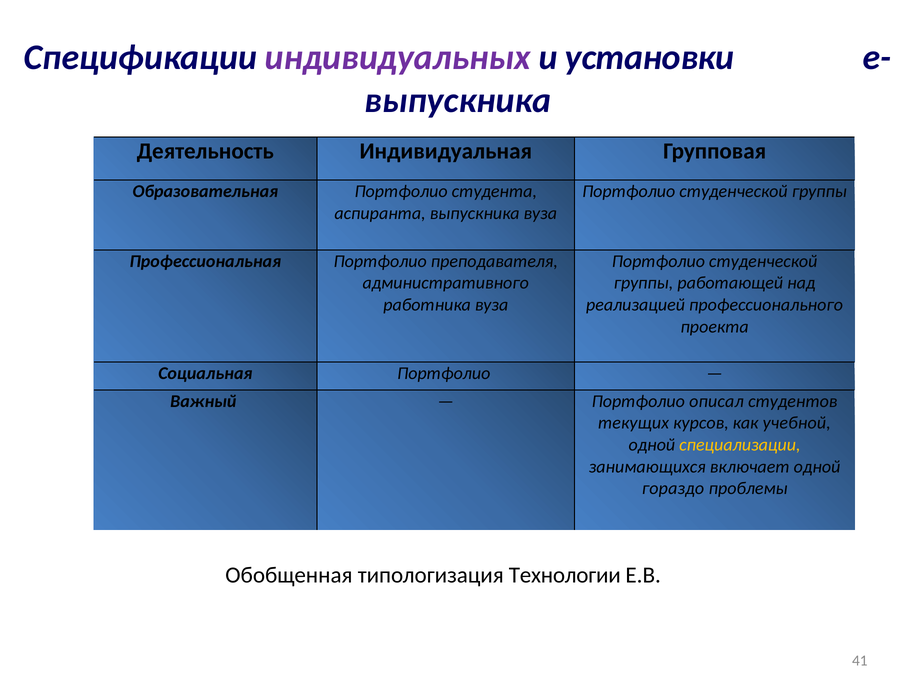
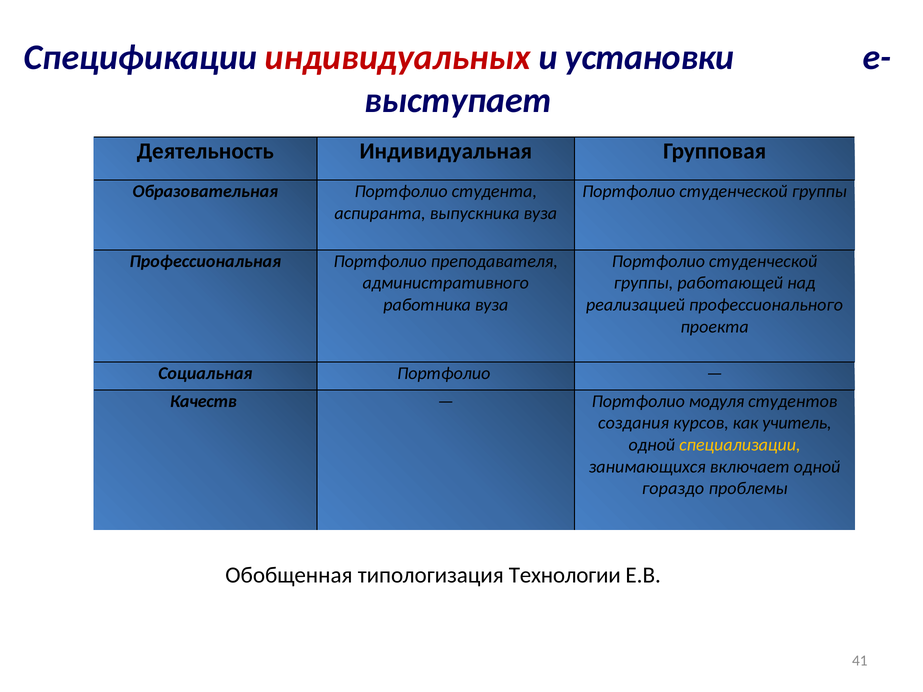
индивидуальных colour: purple -> red (398, 57)
выпускника: выпускника -> выступает (458, 101)
Важный: Важный -> Качеств (203, 401)
описал: описал -> модуля (717, 401)
текущих: текущих -> создания (634, 423)
учебной: учебной -> учитель (797, 423)
